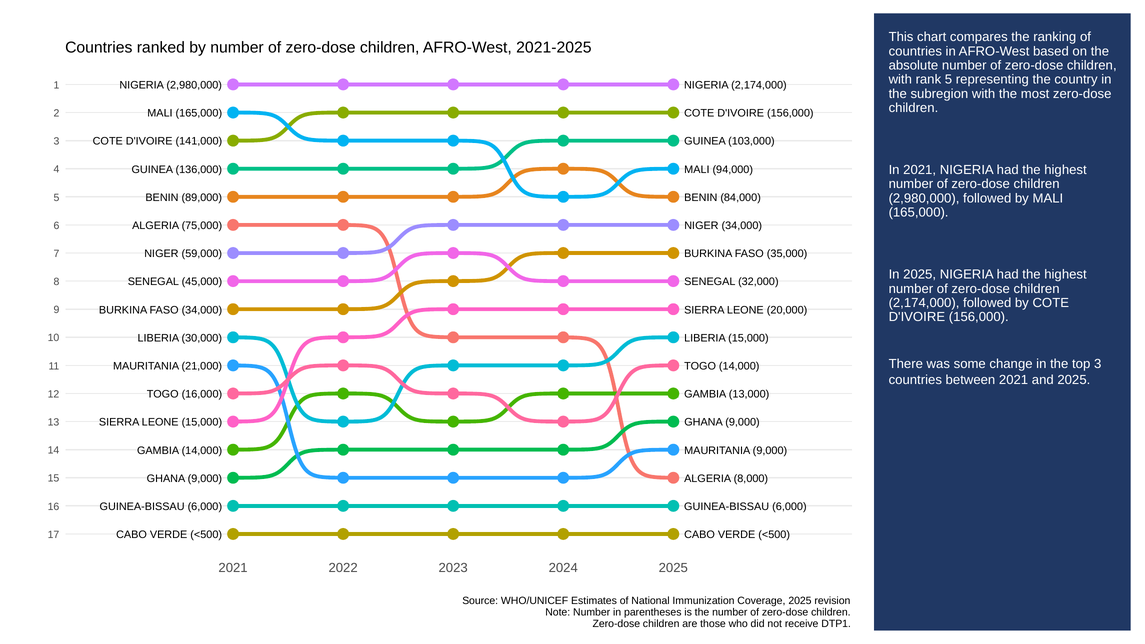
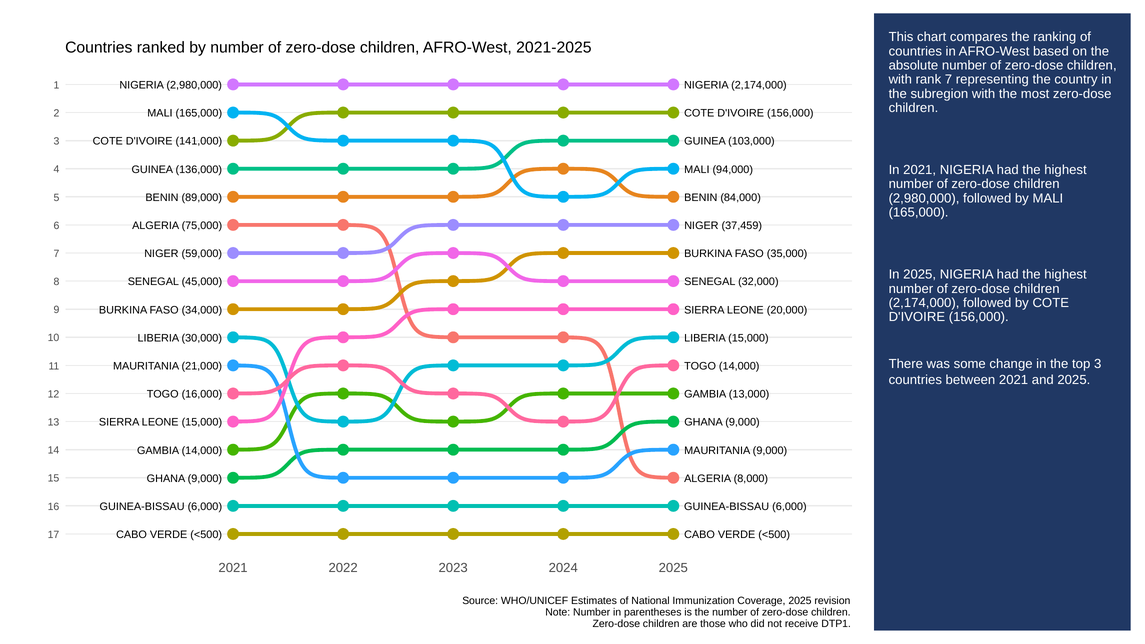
rank 5: 5 -> 7 (948, 80)
NIGER 34,000: 34,000 -> 37,459 (742, 226)
